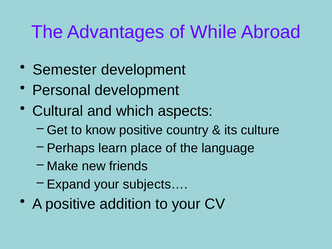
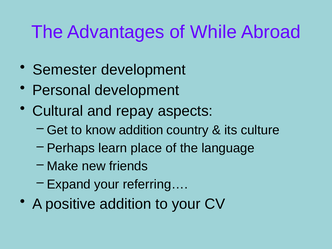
which: which -> repay (135, 111)
know positive: positive -> addition (141, 130)
subjects…: subjects… -> referring… (155, 184)
